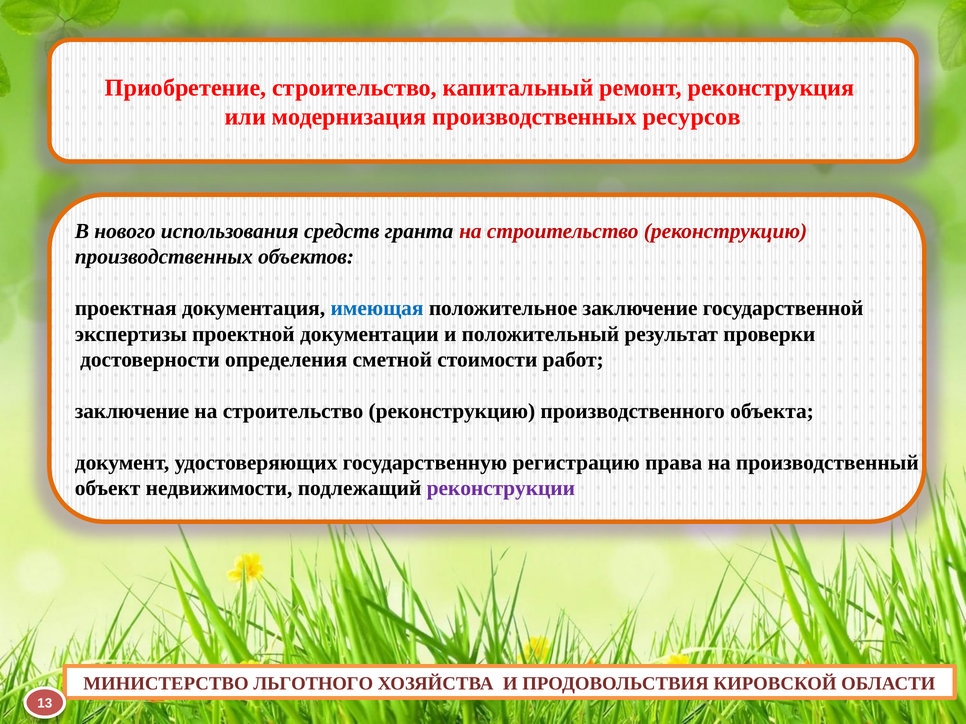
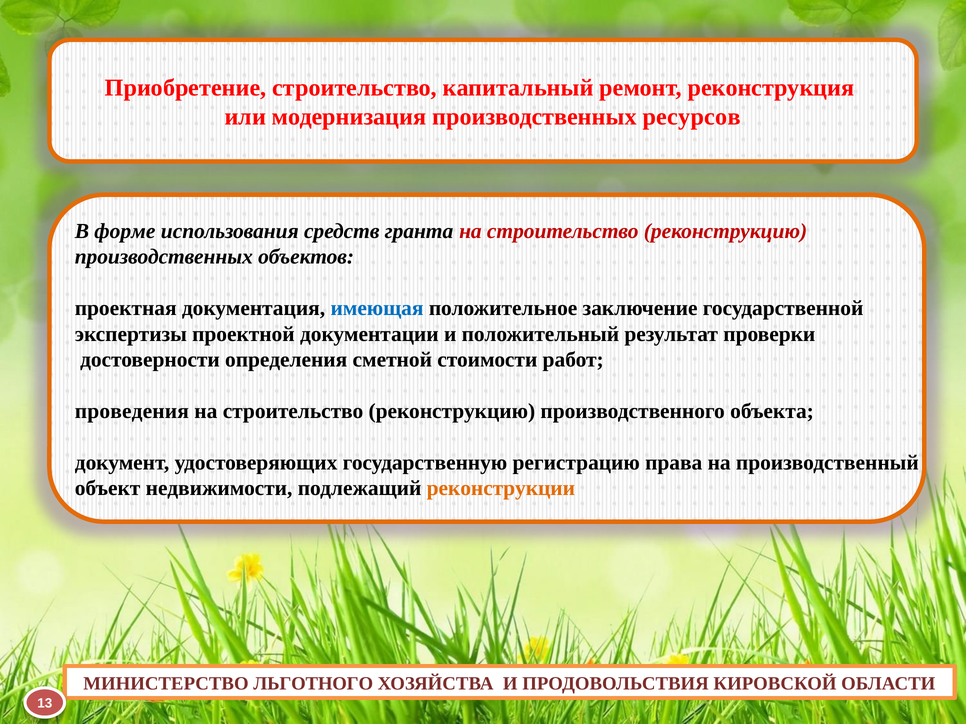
нового: нового -> форме (125, 231)
заключение: заключение -> проведения (132, 411)
реконструкции colour: purple -> orange (501, 489)
